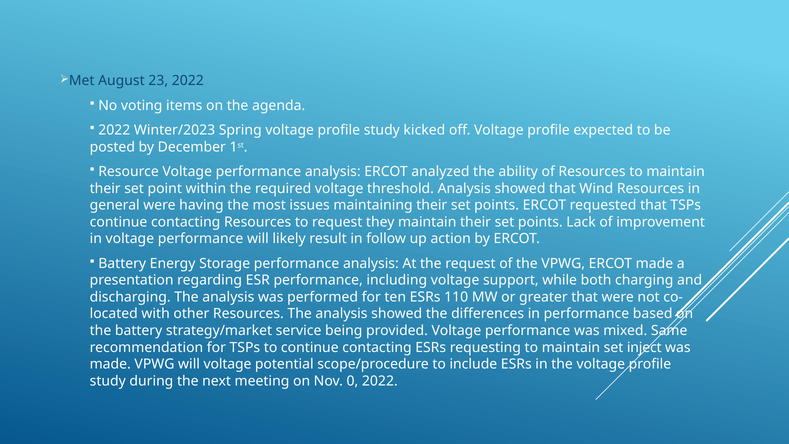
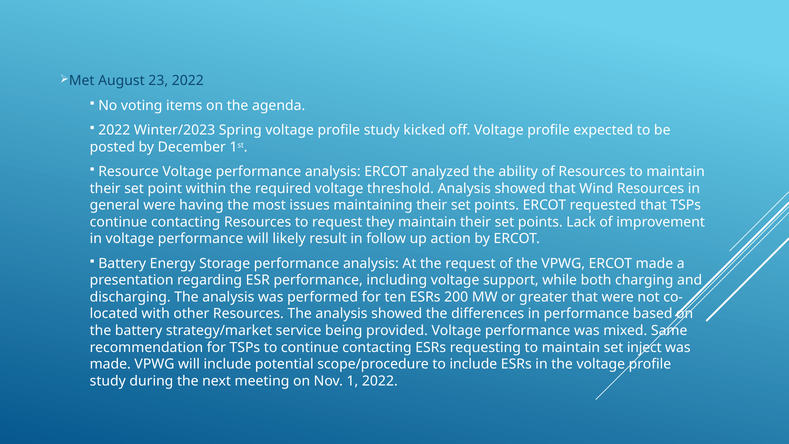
110: 110 -> 200 (456, 297)
will voltage: voltage -> include (227, 364)
0: 0 -> 1 (352, 381)
